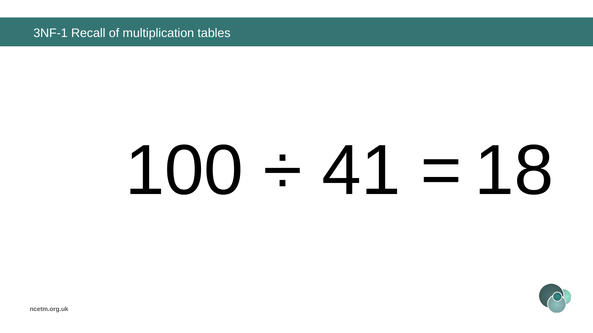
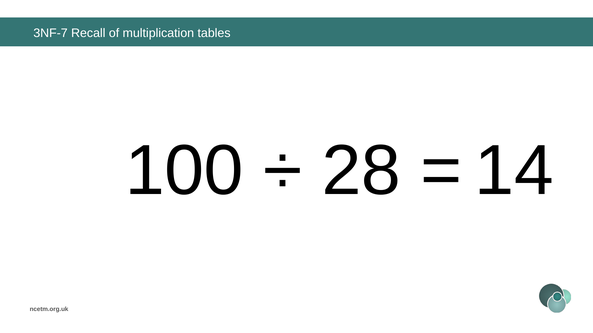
3NF-1: 3NF-1 -> 3NF-7 (51, 33)
41: 41 -> 28 (361, 171)
18: 18 -> 14 (514, 171)
